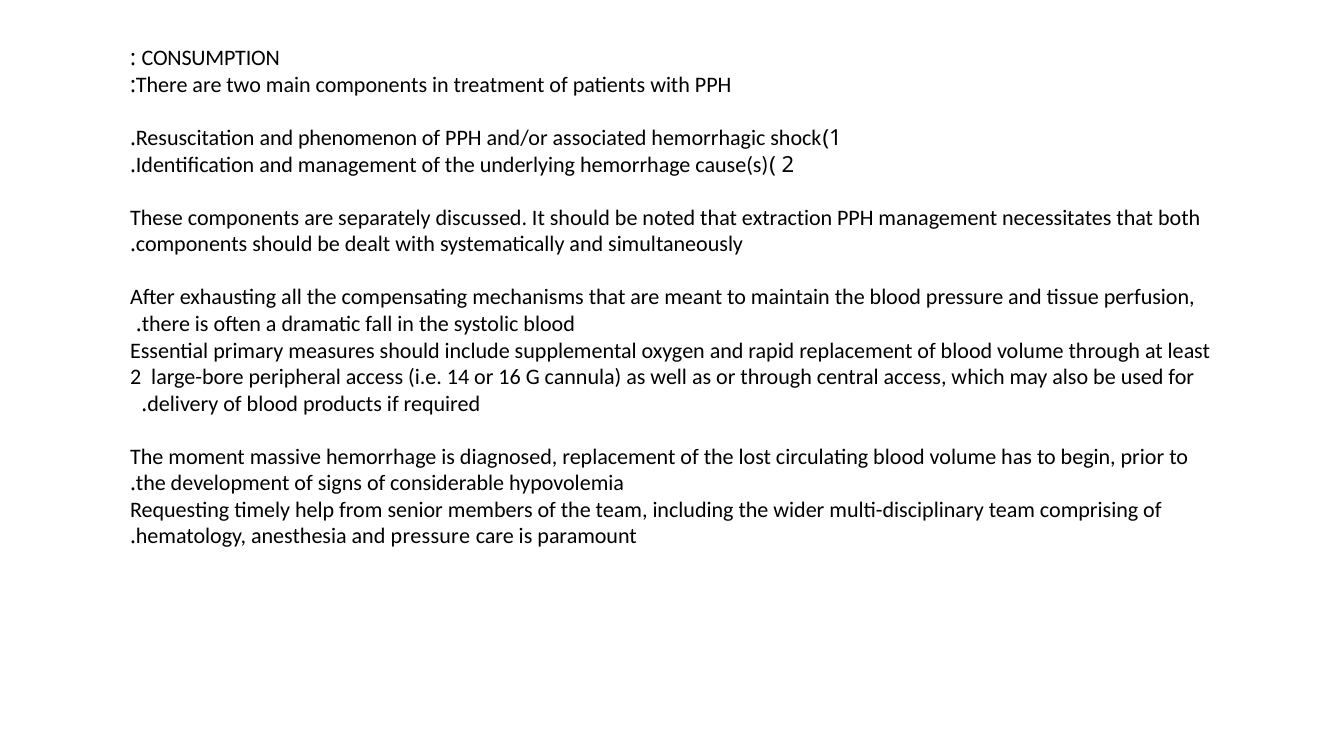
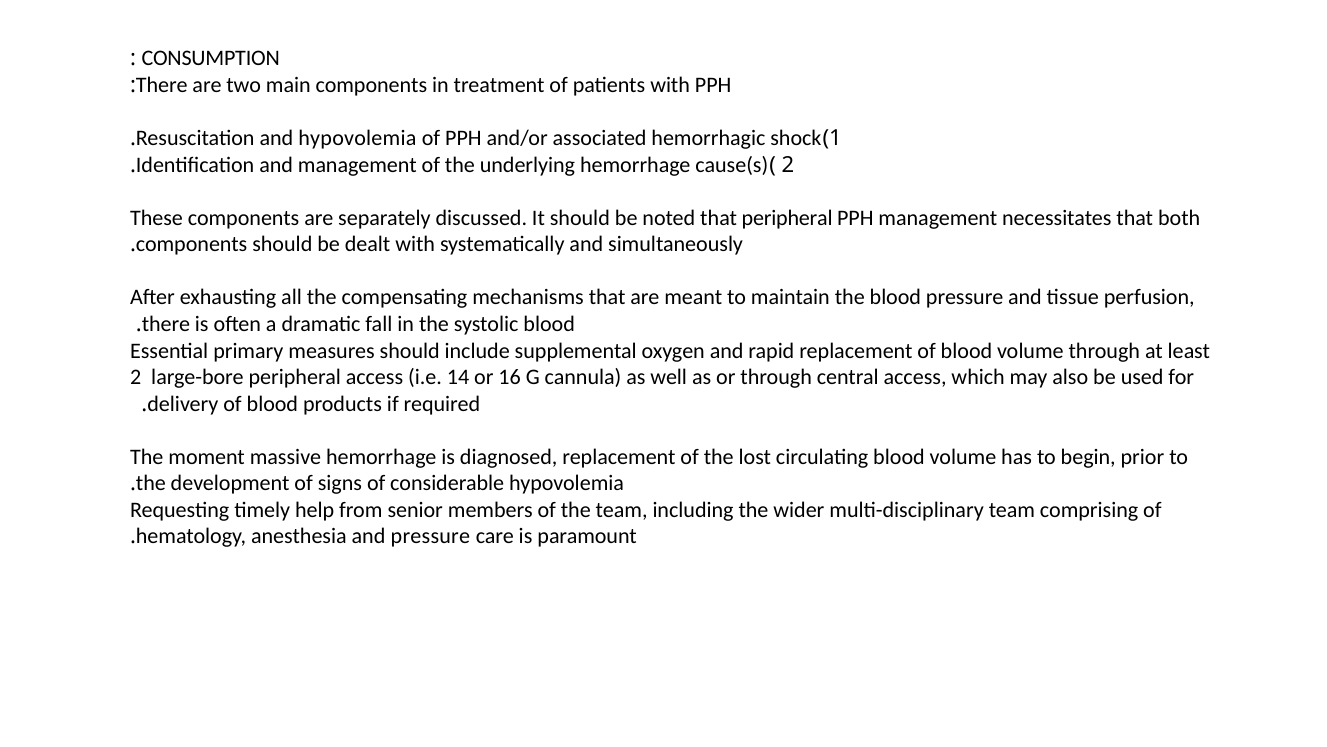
and phenomenon: phenomenon -> hypovolemia (357, 138)
that extraction: extraction -> peripheral (787, 218)
